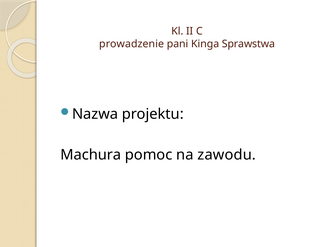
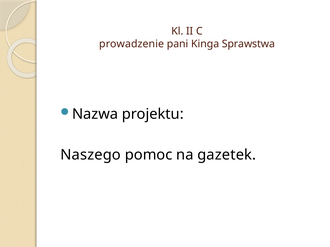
Machura: Machura -> Naszego (91, 155)
zawodu: zawodu -> gazetek (227, 155)
